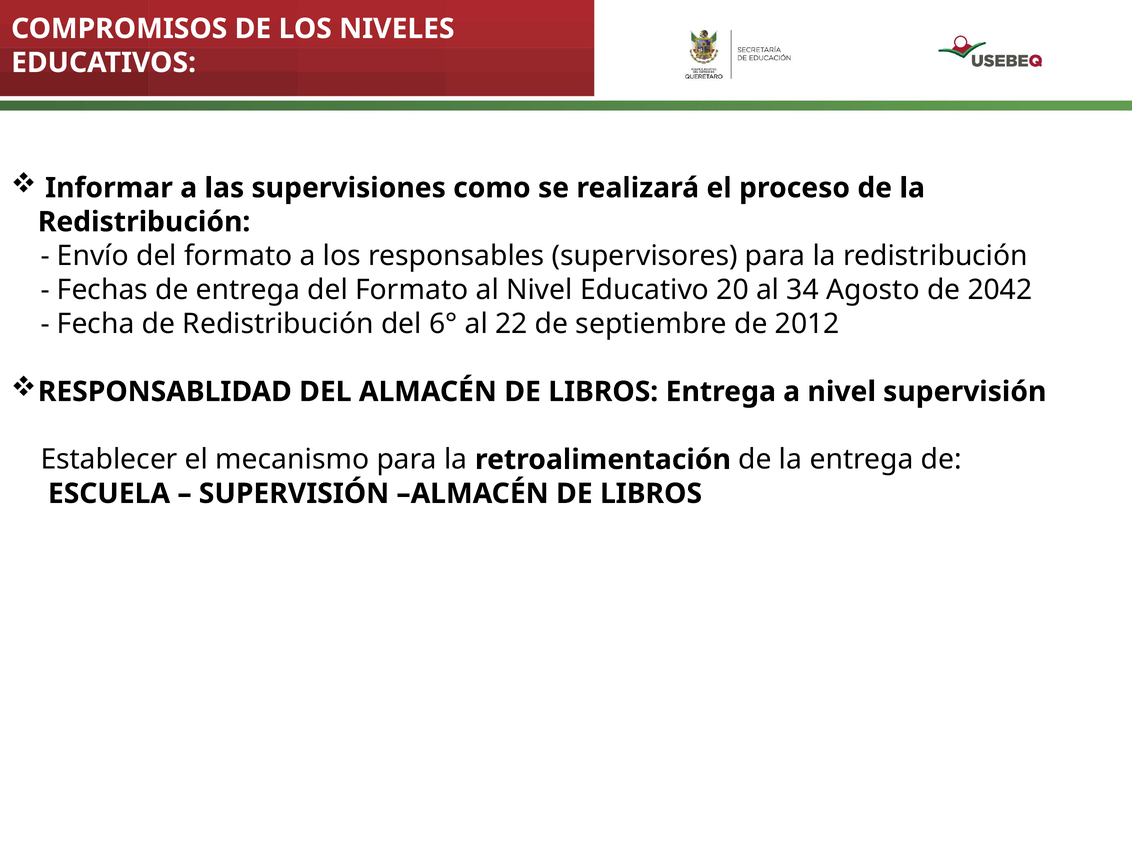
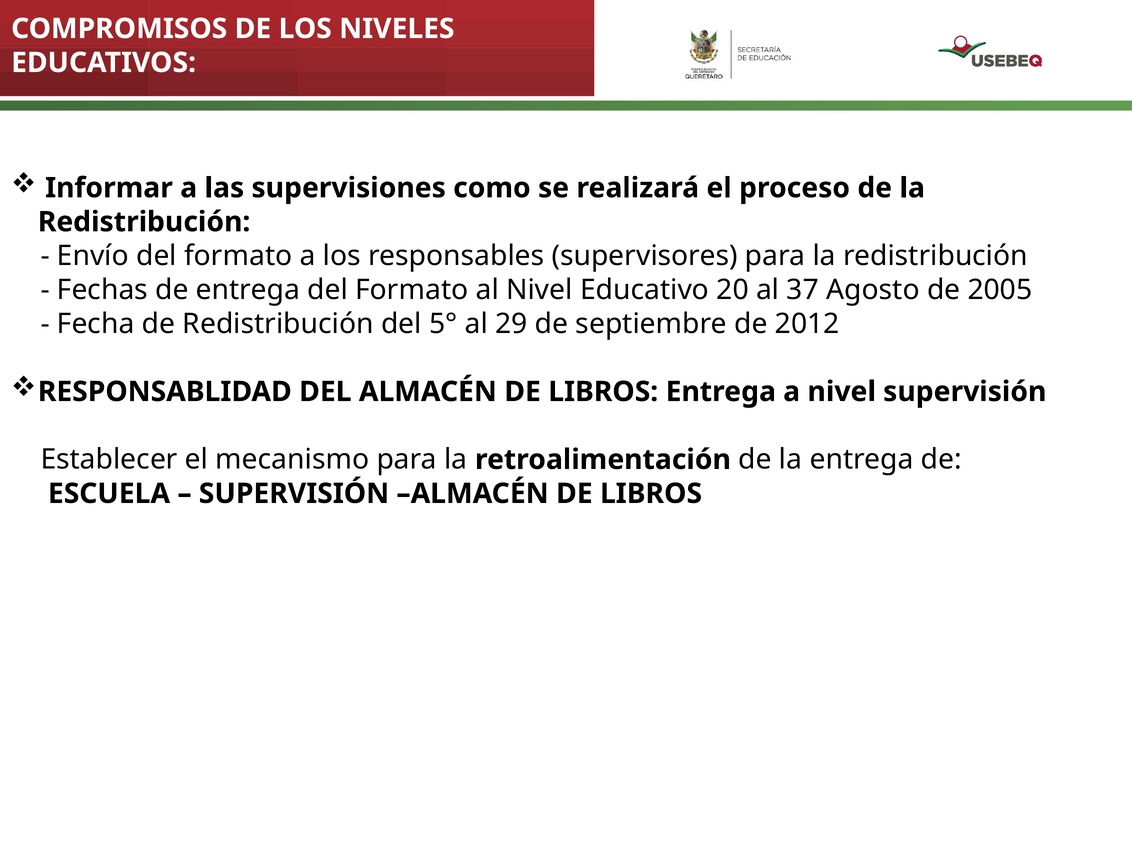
34: 34 -> 37 (803, 290)
2042: 2042 -> 2005 (1000, 290)
6°: 6° -> 5° (443, 324)
22: 22 -> 29 (511, 324)
